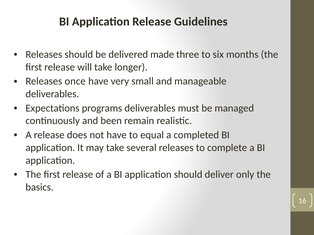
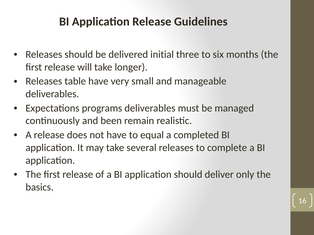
made: made -> initial (162, 55)
once: once -> table (75, 81)
